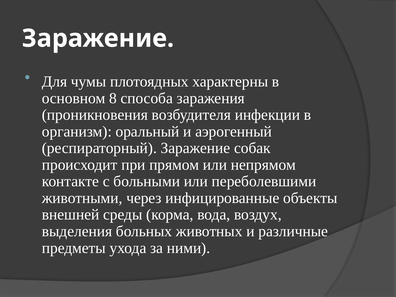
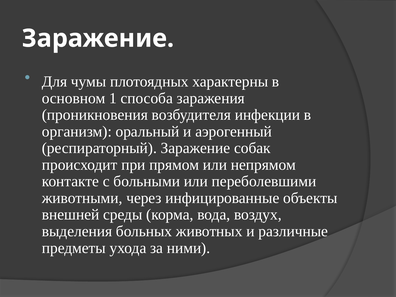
8: 8 -> 1 (113, 98)
